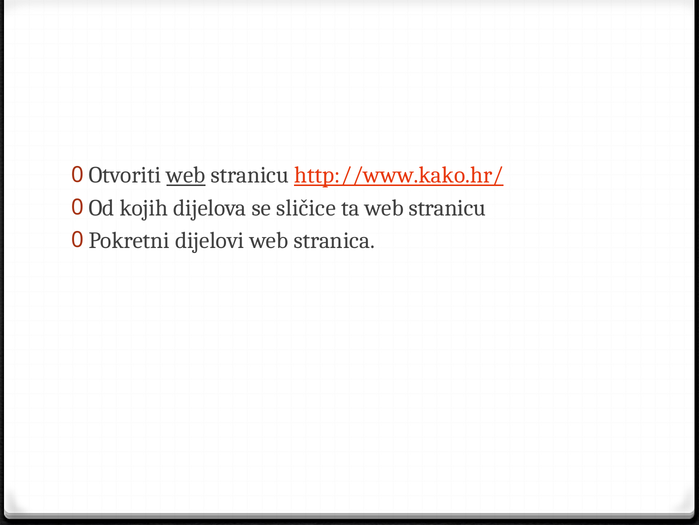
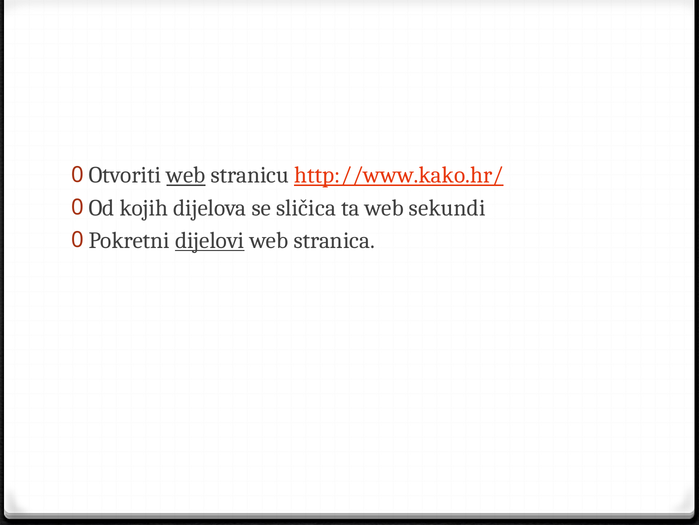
sličice: sličice -> sličica (306, 208)
ta web stranicu: stranicu -> sekundi (447, 208)
dijelovi underline: none -> present (210, 240)
